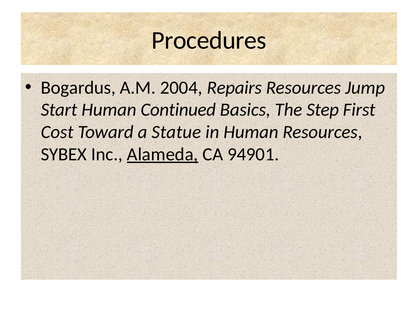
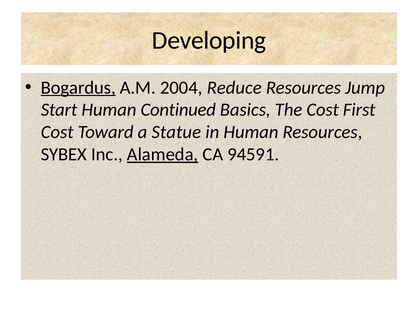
Procedures: Procedures -> Developing (209, 40)
Bogardus underline: none -> present (78, 88)
Repairs: Repairs -> Reduce (234, 88)
The Step: Step -> Cost (323, 110)
94901: 94901 -> 94591 (253, 155)
